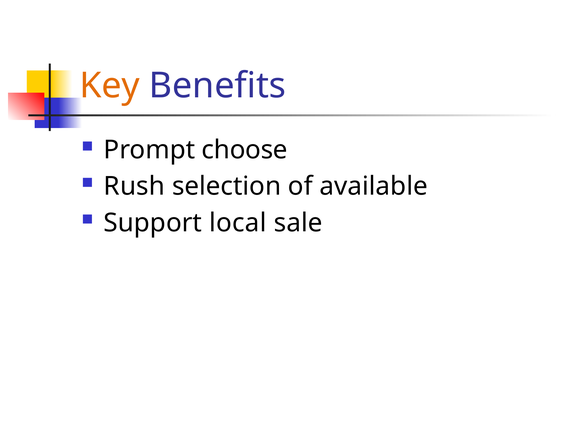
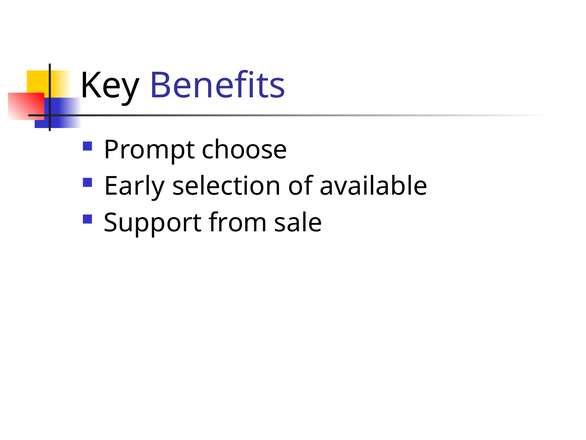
Key colour: orange -> black (110, 85)
Rush: Rush -> Early (134, 186)
local: local -> from (238, 223)
